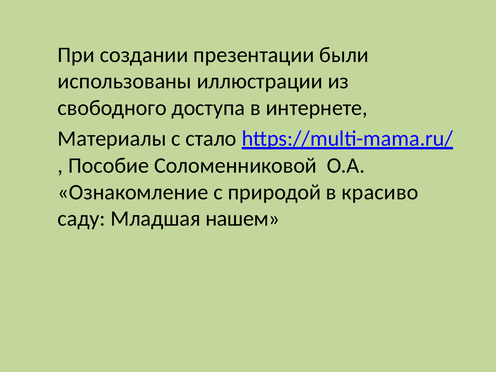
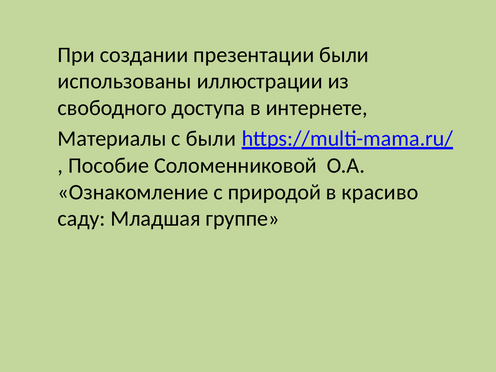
с стало: стало -> были (211, 139)
нашем: нашем -> группе (242, 219)
